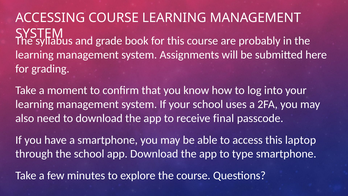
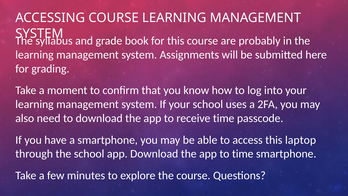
receive final: final -> time (224, 118)
to type: type -> time (243, 154)
